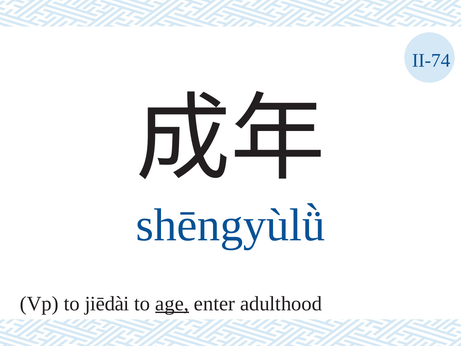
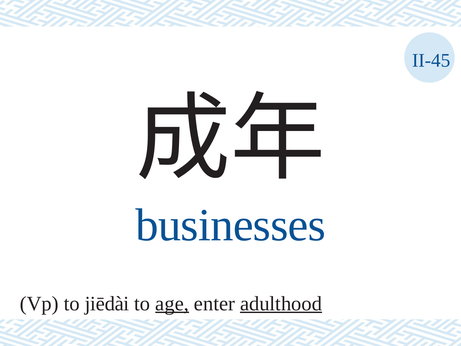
II-74: II-74 -> II-45 (431, 60)
shēngyùlǜ: shēngyùlǜ -> businesses (231, 225)
adulthood underline: none -> present (281, 303)
